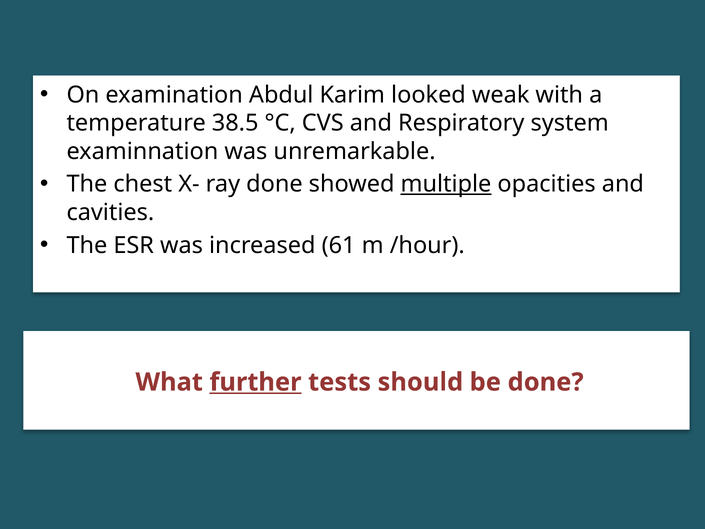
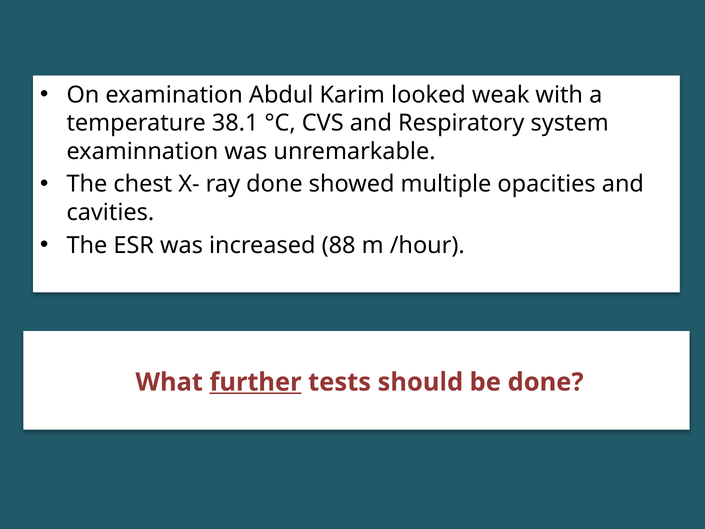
38.5: 38.5 -> 38.1 (235, 123)
multiple underline: present -> none (446, 184)
61: 61 -> 88 (339, 245)
